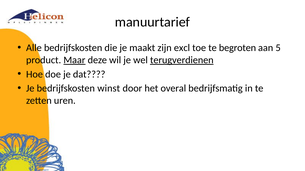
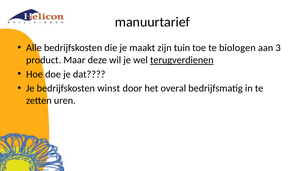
excl: excl -> tuin (182, 48)
begroten: begroten -> biologen (237, 48)
5: 5 -> 3 (278, 48)
Maar underline: present -> none (74, 60)
